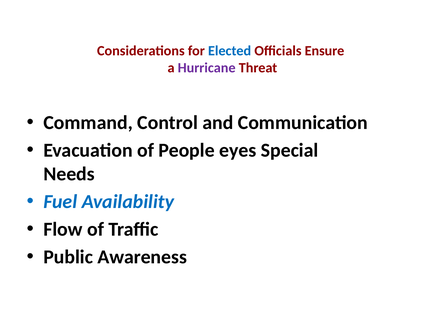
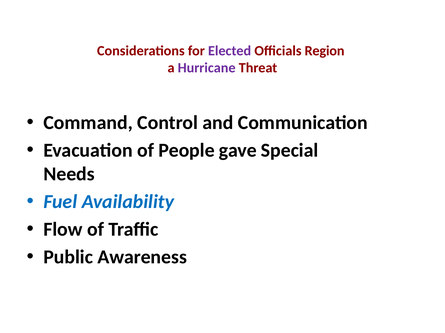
Elected colour: blue -> purple (230, 51)
Ensure: Ensure -> Region (325, 51)
eyes: eyes -> gave (238, 151)
